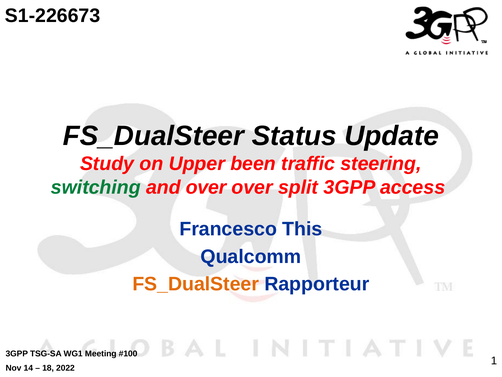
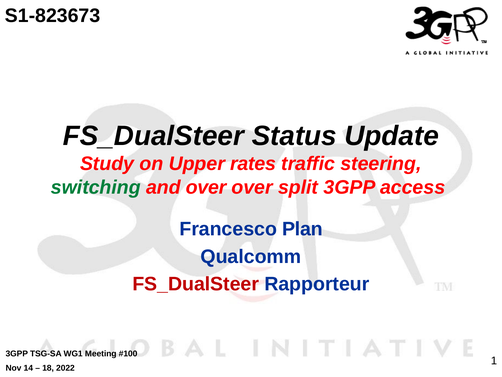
S1-226673: S1-226673 -> S1-823673 (53, 16)
been: been -> rates (253, 164)
This: This -> Plan (302, 229)
FS_DualSteer colour: orange -> red (196, 284)
